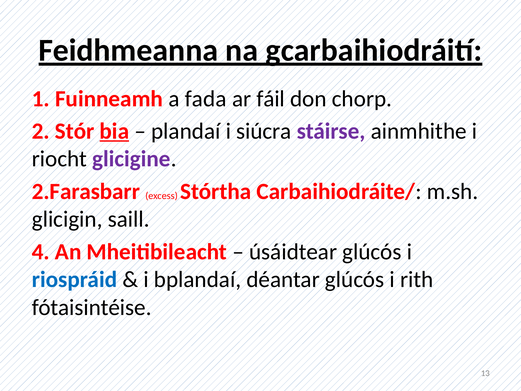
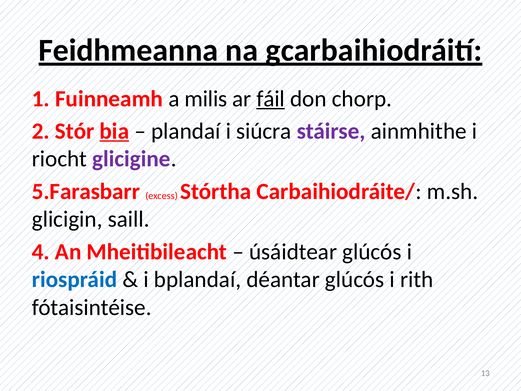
fada: fada -> milis (206, 99)
fáil underline: none -> present (271, 99)
2.Farasbarr: 2.Farasbarr -> 5.Farasbarr (86, 191)
